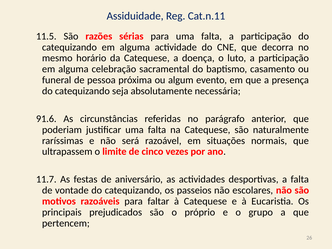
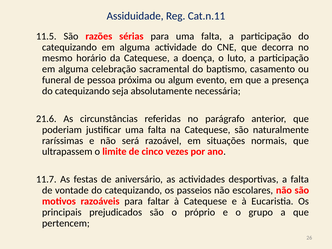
91.6: 91.6 -> 21.6 (46, 119)
